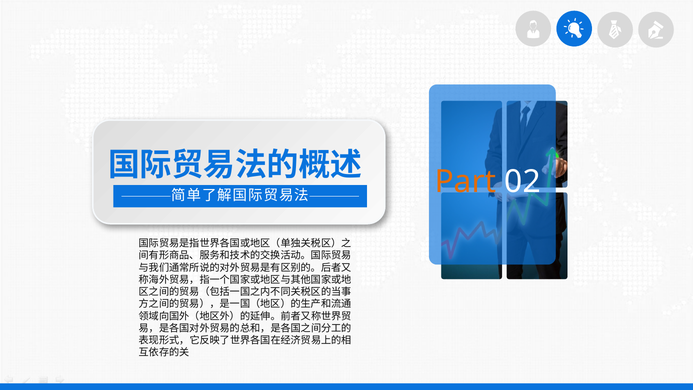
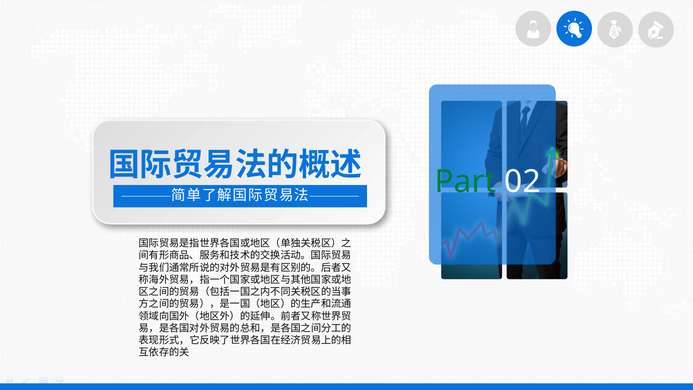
Part colour: orange -> green (465, 182)
